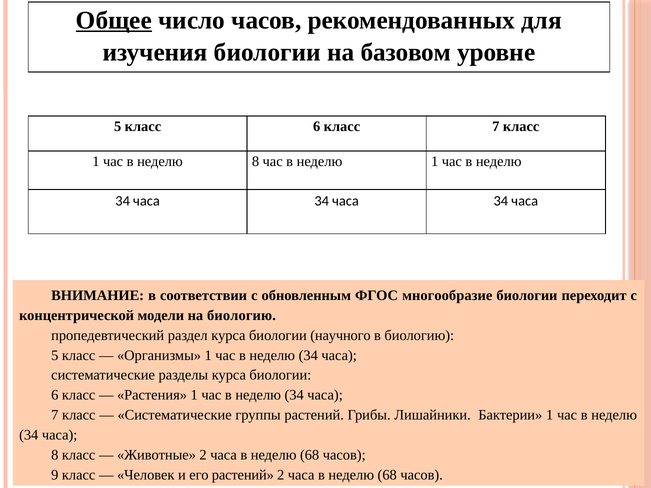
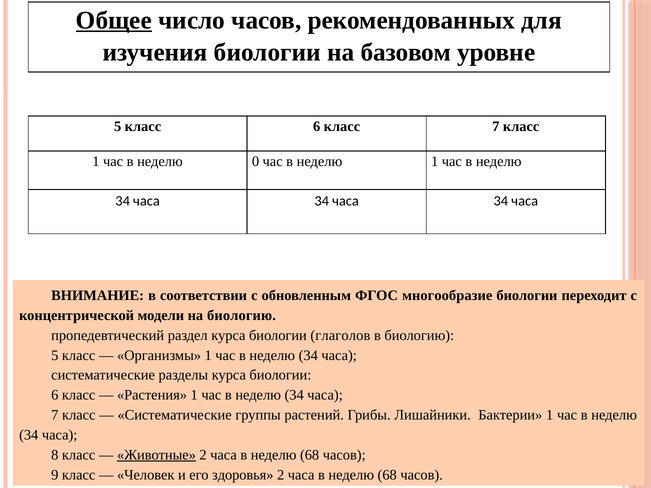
неделю 8: 8 -> 0 (256, 162)
научного: научного -> глаголов (340, 336)
Животные underline: none -> present (156, 455)
его растений: растений -> здоровья (243, 475)
